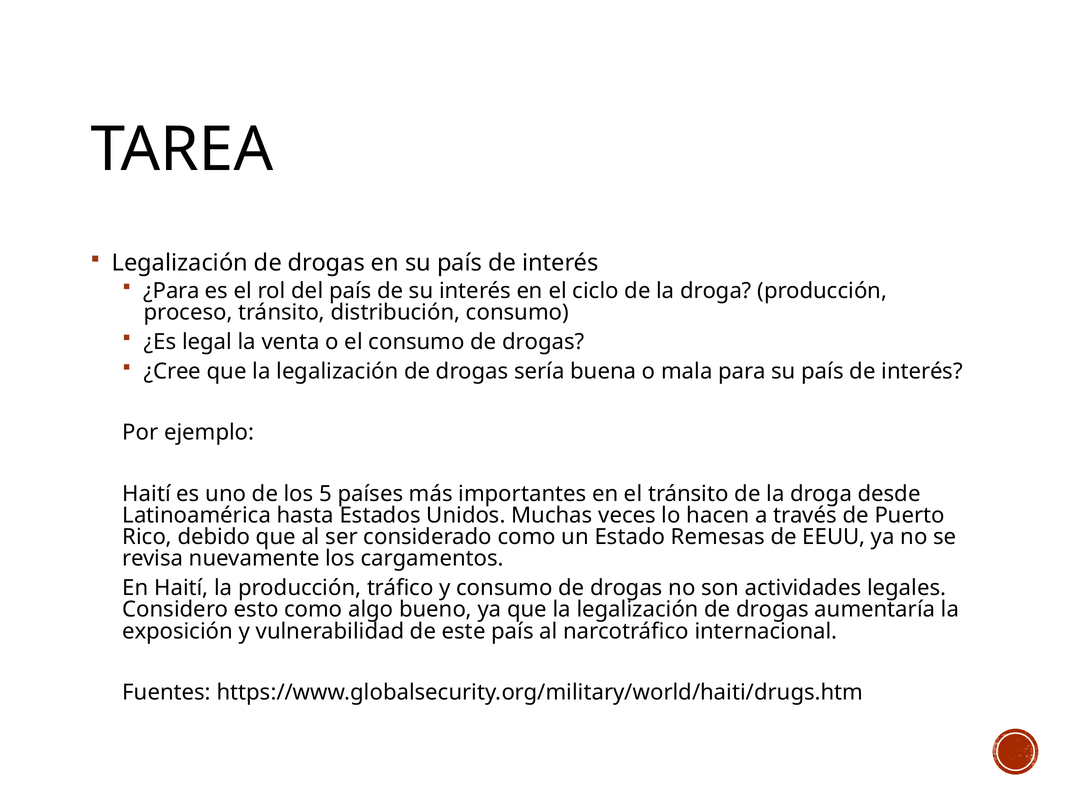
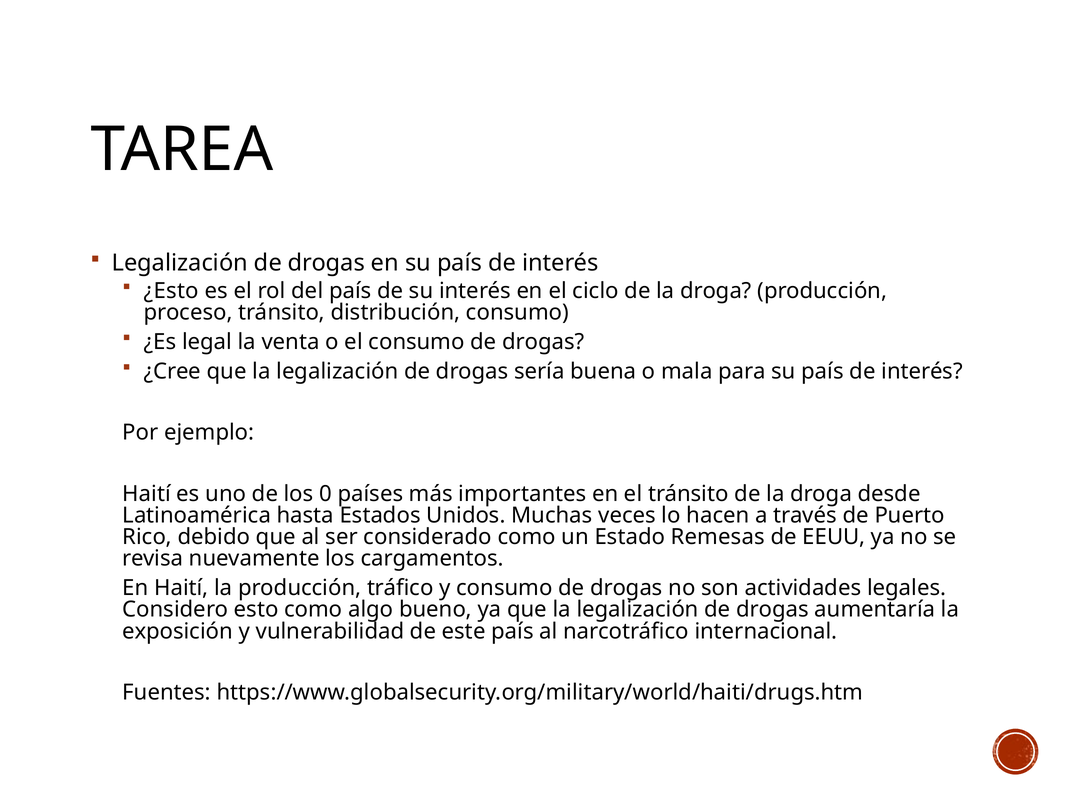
¿Para: ¿Para -> ¿Esto (171, 291)
5: 5 -> 0 (326, 494)
